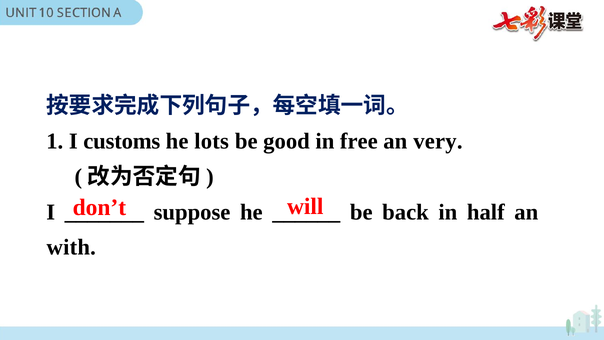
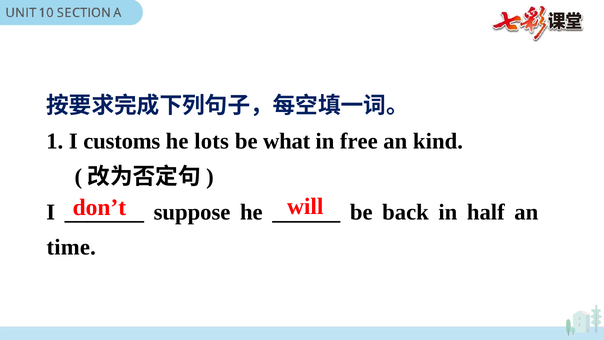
good: good -> what (287, 141)
very: very -> kind (438, 141)
with: with -> time (71, 247)
